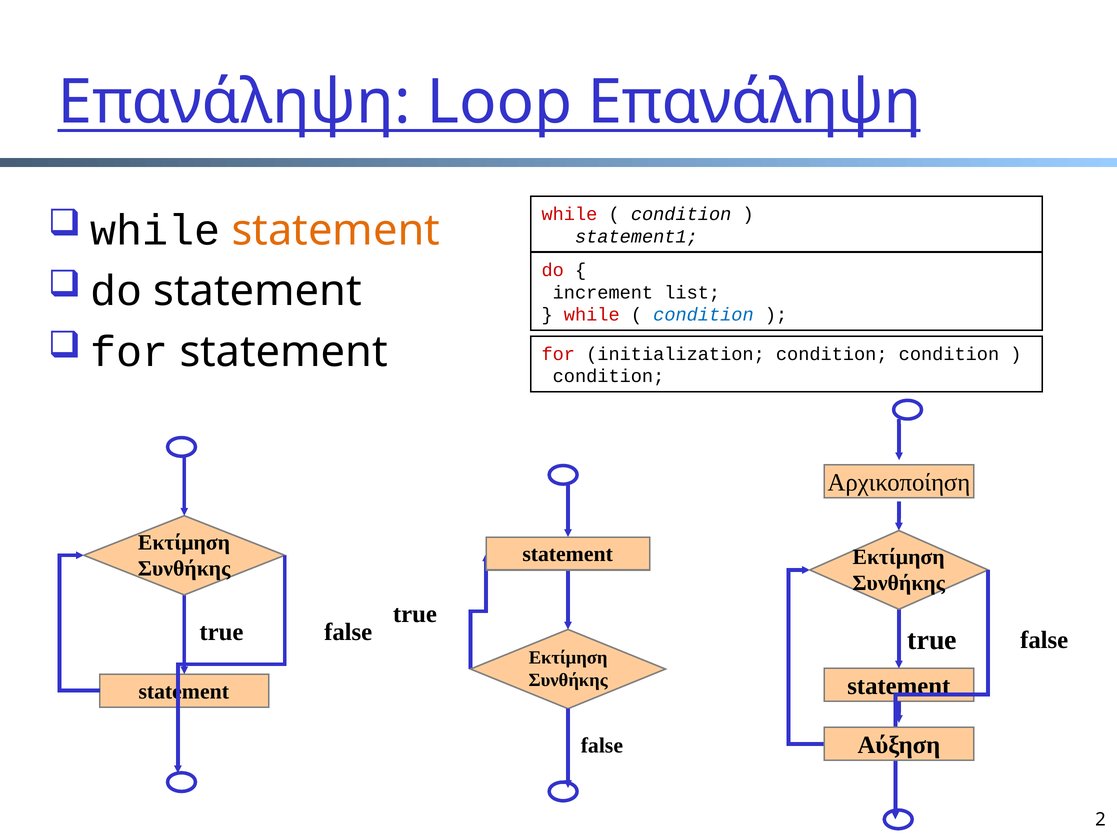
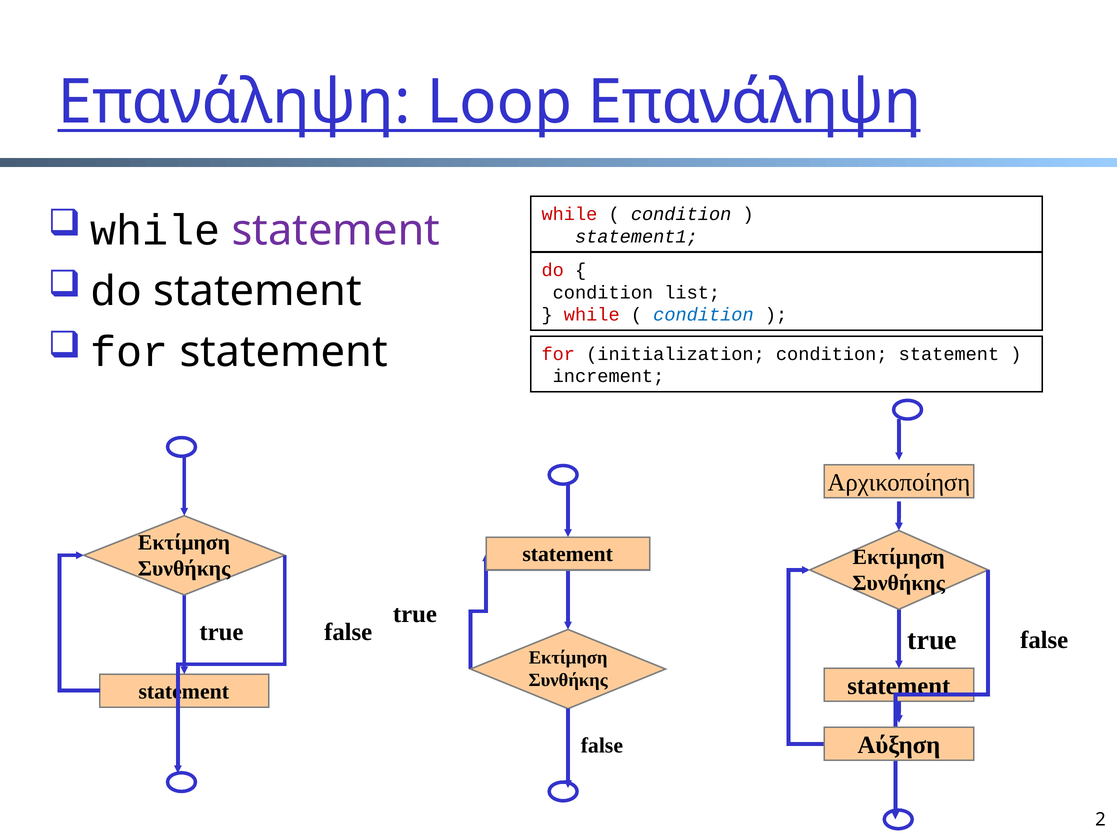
statement colour: orange -> purple (336, 230)
increment: increment -> condition (603, 292)
condition condition: condition -> statement (949, 354)
condition: condition -> increment (609, 376)
